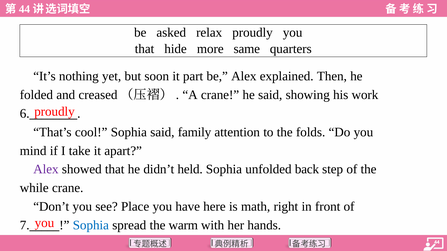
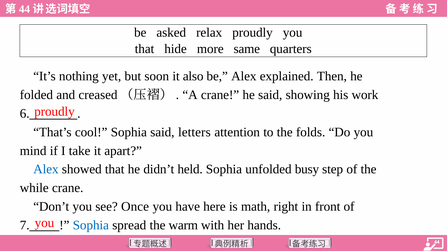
part: part -> also (193, 76)
family: family -> letters (194, 132)
Alex colour: purple -> blue (46, 170)
back: back -> busy (307, 170)
Place: Place -> Once (135, 207)
